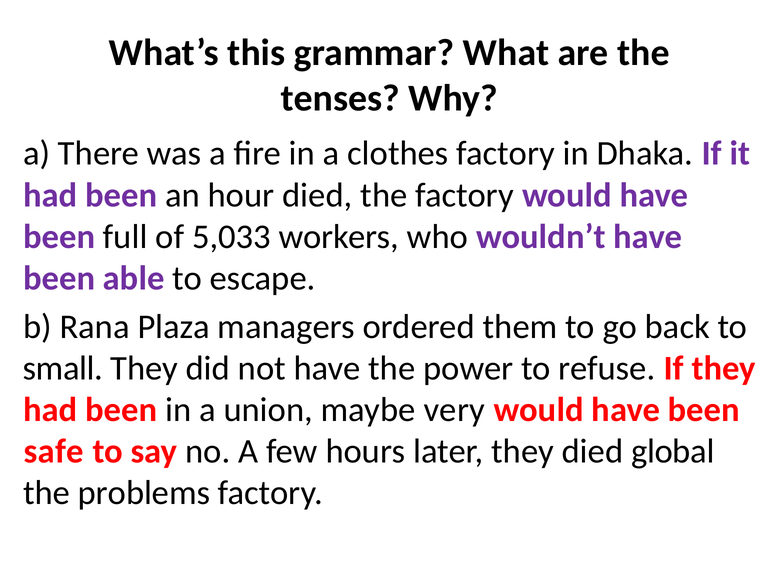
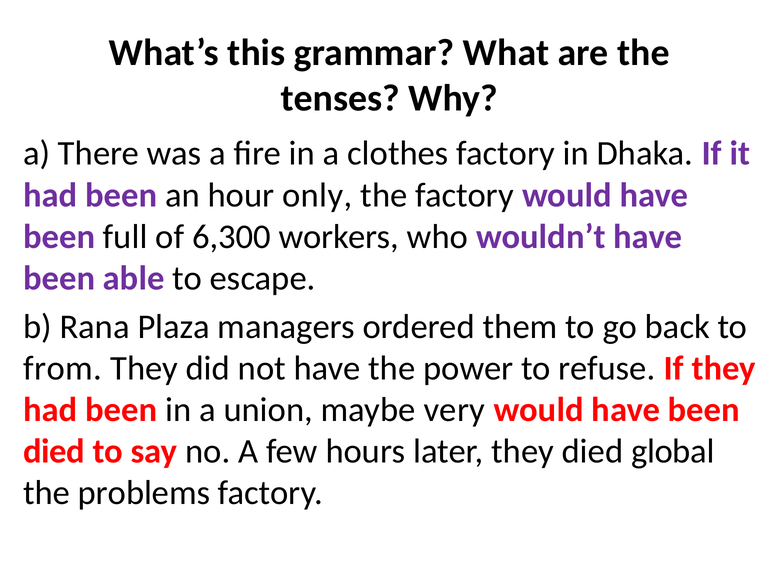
hour died: died -> only (317, 195)
5,033: 5,033 -> 6,300 (231, 237)
small: small -> from (63, 368)
safe: safe -> died (54, 452)
